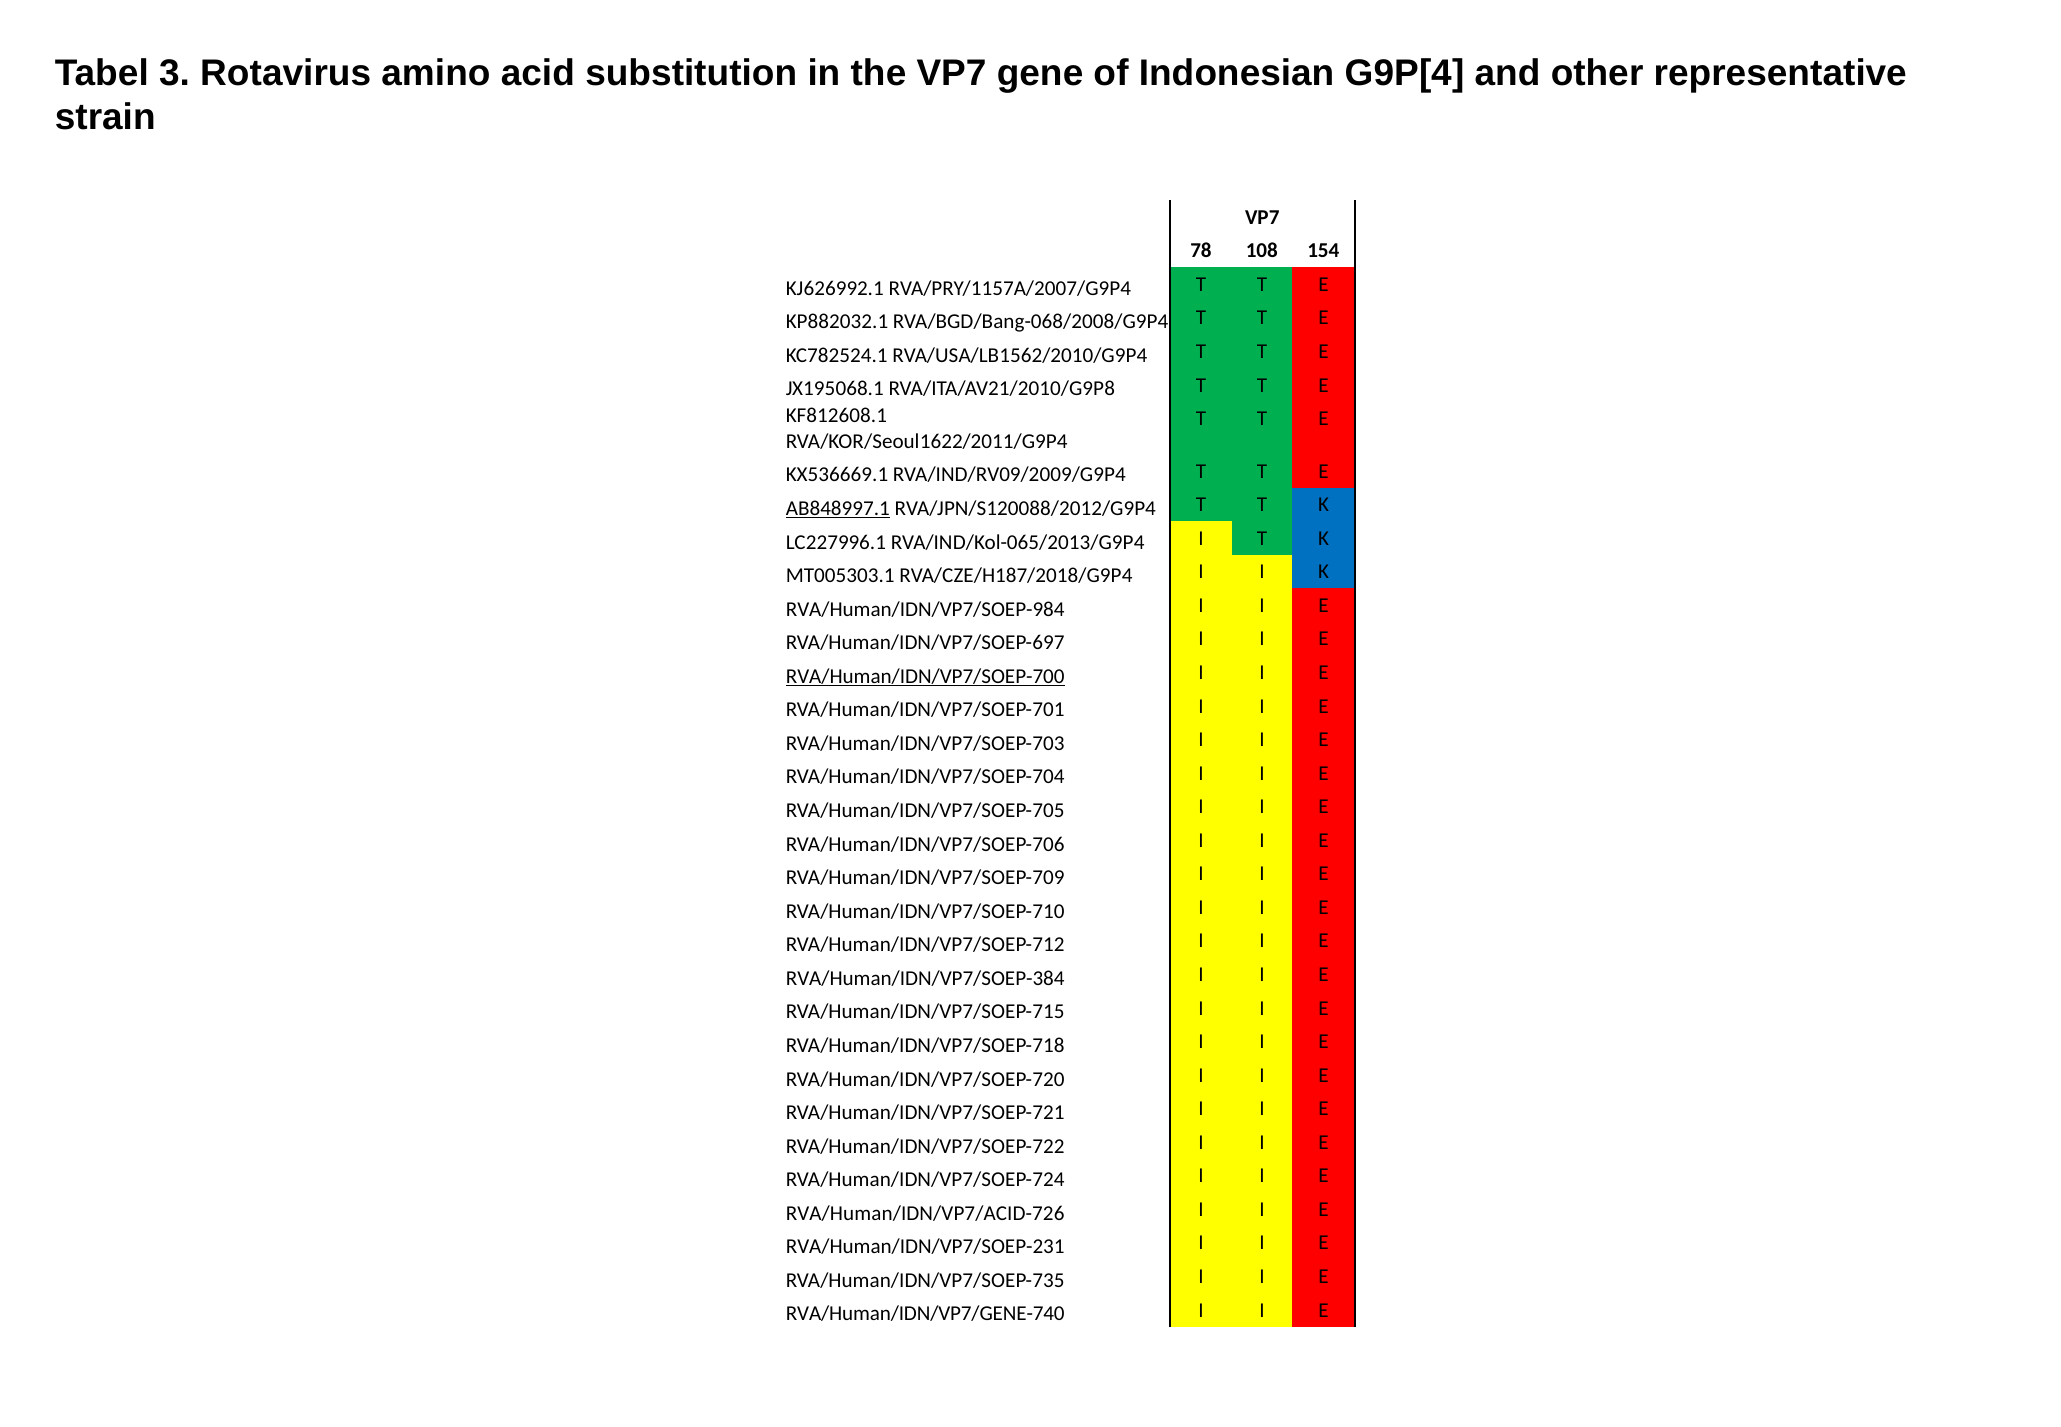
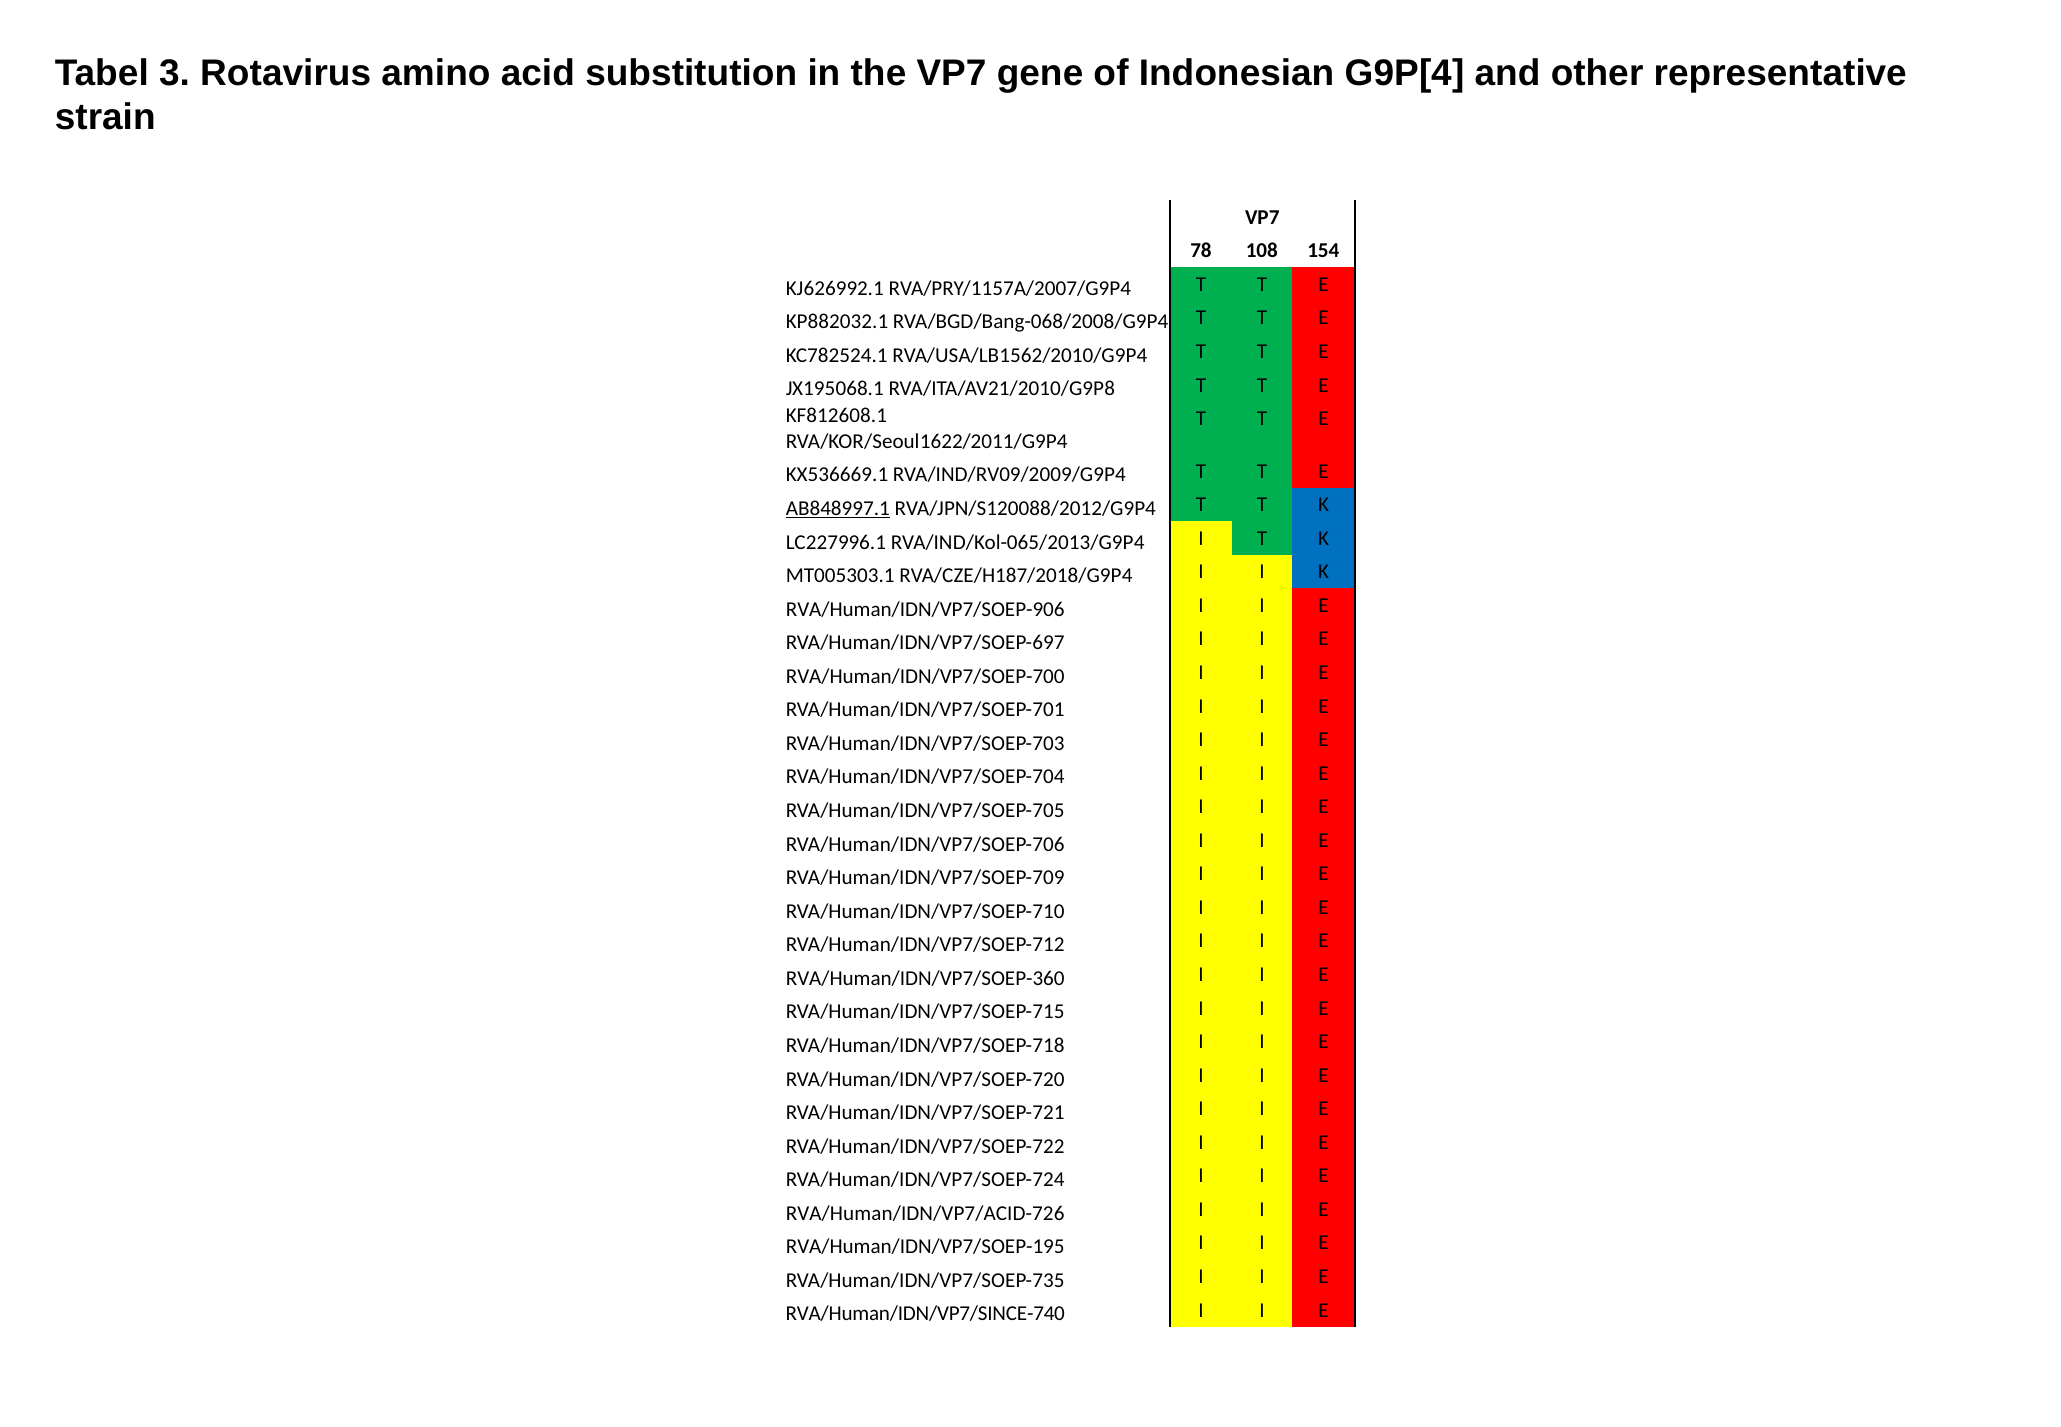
RVA/Human/IDN/VP7/SOEP-984: RVA/Human/IDN/VP7/SOEP-984 -> RVA/Human/IDN/VP7/SOEP-906 (925, 609)
RVA/Human/IDN/VP7/SOEP-700 underline: present -> none (925, 676)
RVA/Human/IDN/VP7/SOEP-384: RVA/Human/IDN/VP7/SOEP-384 -> RVA/Human/IDN/VP7/SOEP-360 (925, 978)
RVA/Human/IDN/VP7/SOEP-231: RVA/Human/IDN/VP7/SOEP-231 -> RVA/Human/IDN/VP7/SOEP-195 (925, 1247)
RVA/Human/IDN/VP7/GENE-740: RVA/Human/IDN/VP7/GENE-740 -> RVA/Human/IDN/VP7/SINCE-740 (925, 1314)
